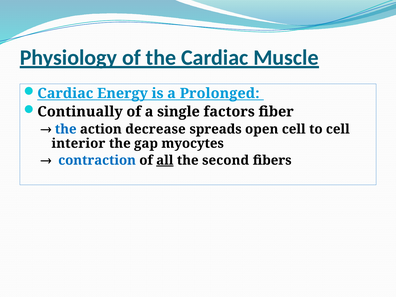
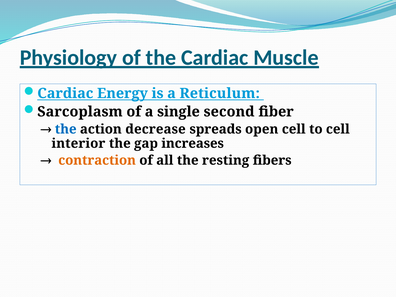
Prolonged: Prolonged -> Reticulum (220, 93)
Continually: Continually -> Sarcoplasm (80, 112)
factors: factors -> second (229, 112)
myocytes: myocytes -> increases (193, 143)
contraction colour: blue -> orange (97, 160)
all underline: present -> none (165, 160)
second: second -> resting (226, 160)
